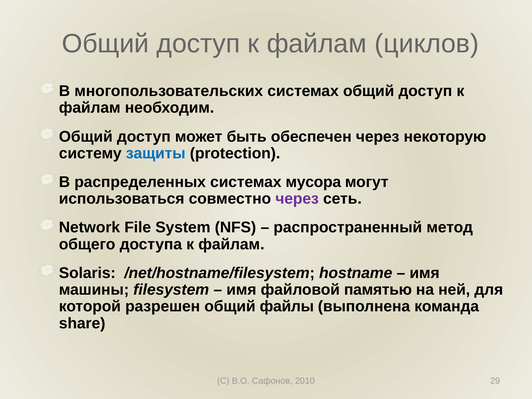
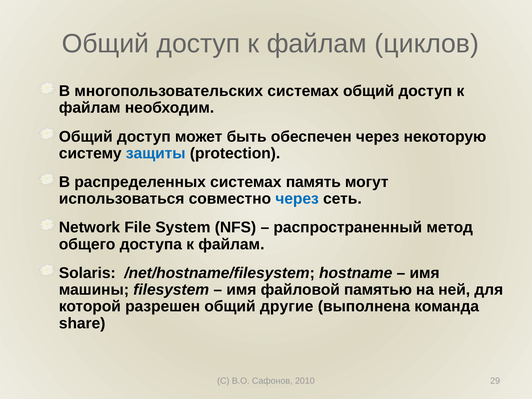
мусора: мусора -> память (313, 182)
через colour: purple -> blue (297, 199)
файлы: файлы -> другие (287, 306)
